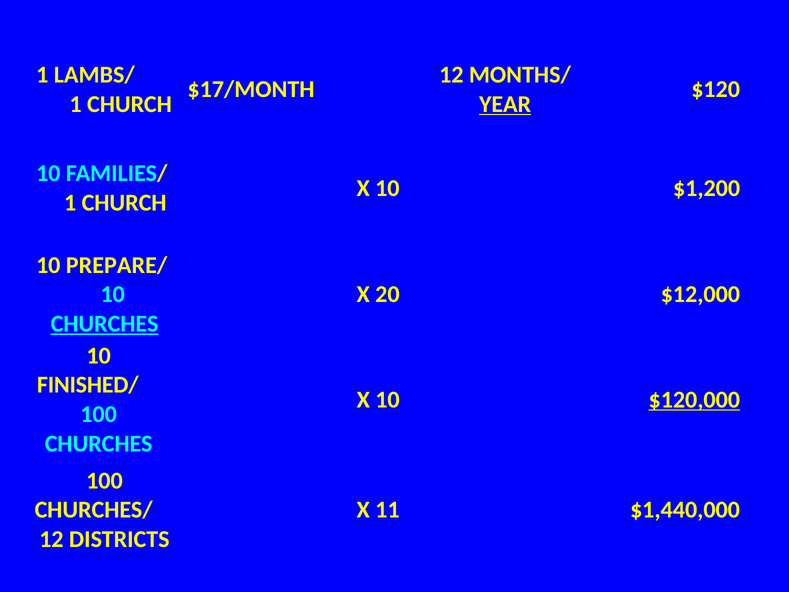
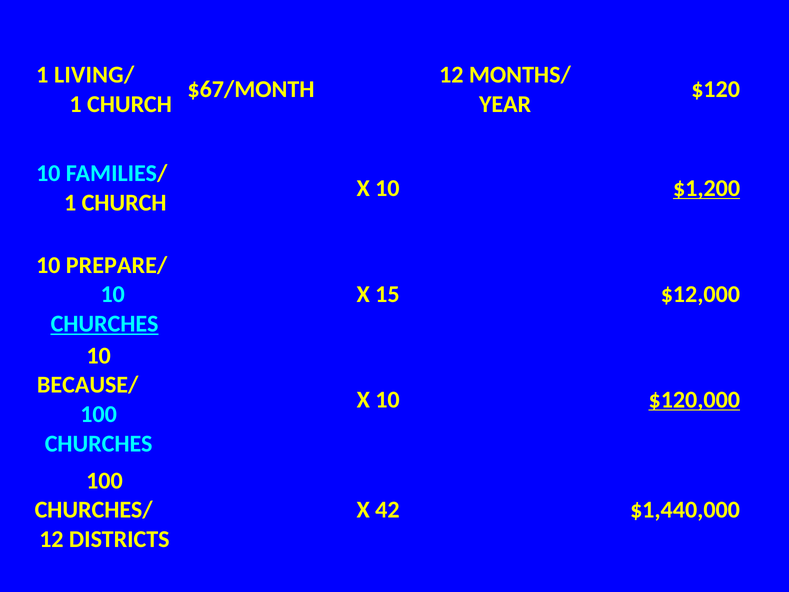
LAMBS/: LAMBS/ -> LIVING/ (94, 75)
$17/MONTH: $17/MONTH -> $67/MONTH (251, 89)
YEAR underline: present -> none (505, 104)
$1,200 underline: none -> present (707, 188)
20: 20 -> 15 (387, 294)
FINISHED/: FINISHED/ -> BECAUSE/ (88, 385)
11: 11 -> 42 (387, 510)
